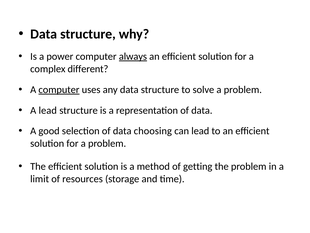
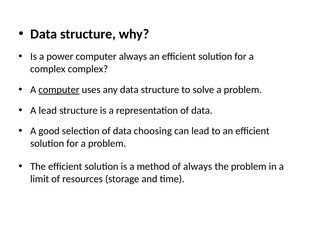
always underline: present -> none (133, 56)
complex different: different -> complex (88, 69)
of getting: getting -> always (198, 166)
